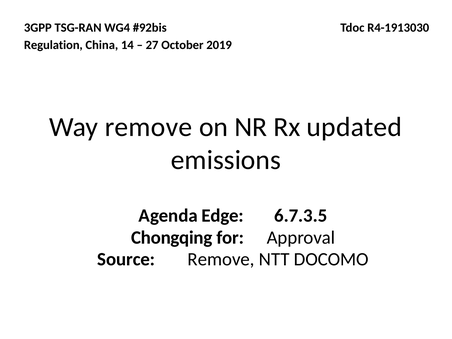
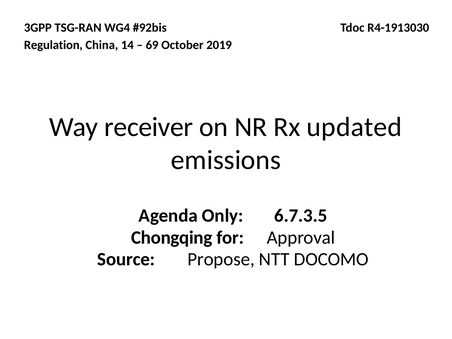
27: 27 -> 69 (152, 45)
Way remove: remove -> receiver (149, 127)
Edge: Edge -> Only (223, 216)
Source Remove: Remove -> Propose (221, 259)
